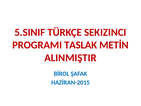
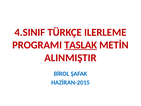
5.SINIF: 5.SINIF -> 4.SINIF (30, 32)
SEKIZINCI: SEKIZINCI -> ILERLEME (105, 32)
TASLAK underline: none -> present (81, 45)
